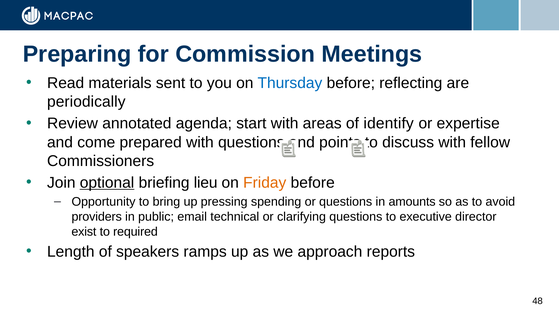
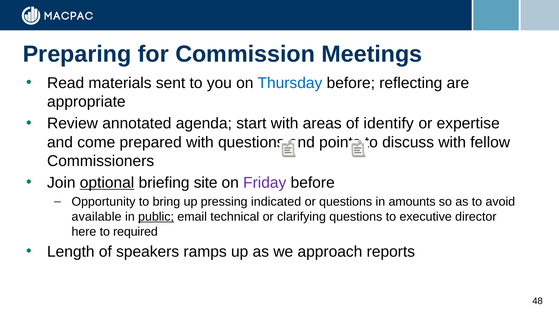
periodically: periodically -> appropriate (86, 102)
lieu: lieu -> site (206, 182)
Friday colour: orange -> purple (265, 182)
spending: spending -> indicated (276, 201)
providers: providers -> available (97, 216)
public underline: none -> present (156, 216)
exist: exist -> here (84, 231)
